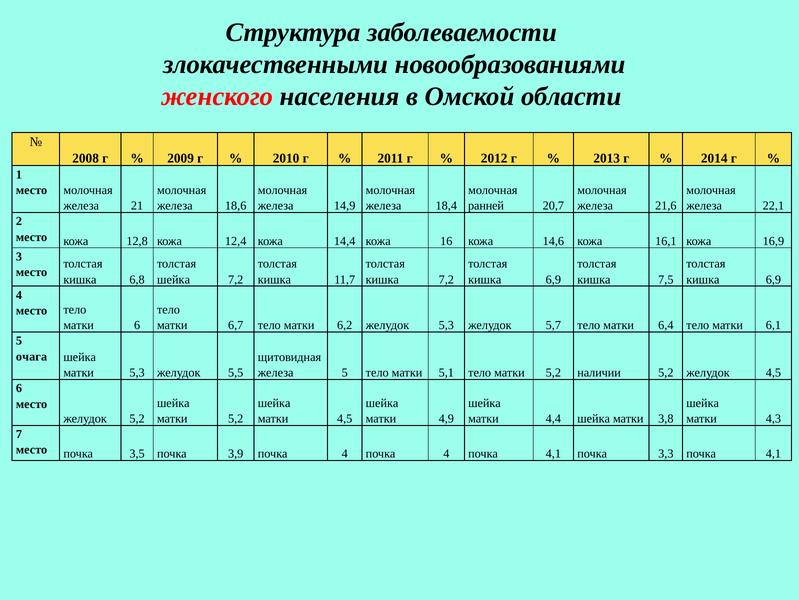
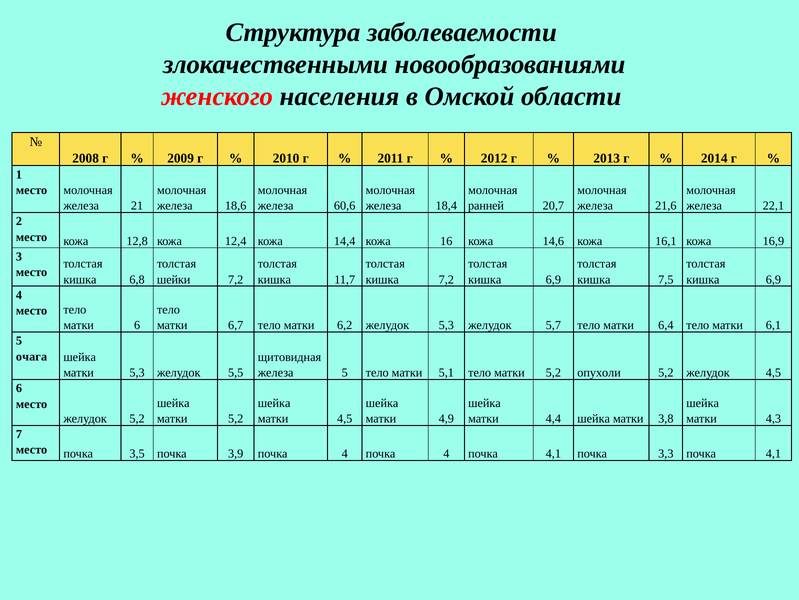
14,9: 14,9 -> 60,6 (345, 206)
шейка: шейка -> шейки (174, 279)
наличии: наличии -> опухоли (599, 372)
